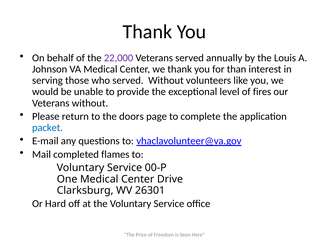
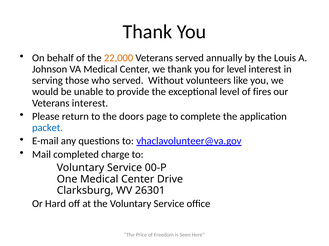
22,000 colour: purple -> orange (119, 58)
for than: than -> level (237, 69)
Veterans without: without -> interest (90, 103)
flames: flames -> charge (115, 155)
